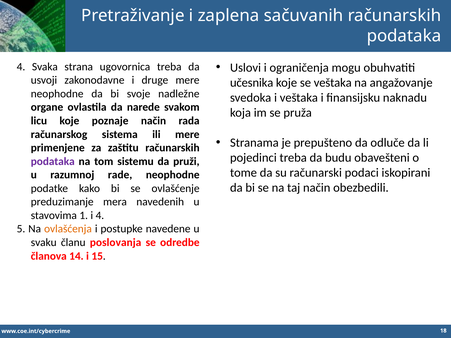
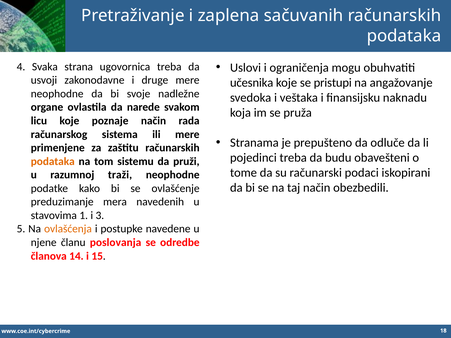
se veštaka: veštaka -> pristupi (333, 83)
podataka colour: purple -> orange (53, 161)
rade: rade -> traži (120, 175)
i 4: 4 -> 3 (100, 216)
svaku: svaku -> njene (44, 243)
